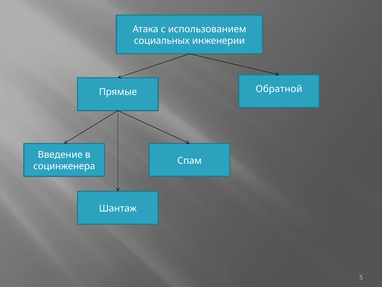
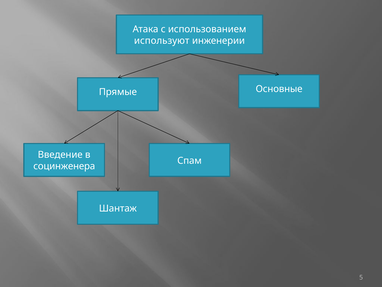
социальных: социальных -> используют (162, 41)
Обратной: Обратной -> Основные (279, 89)
